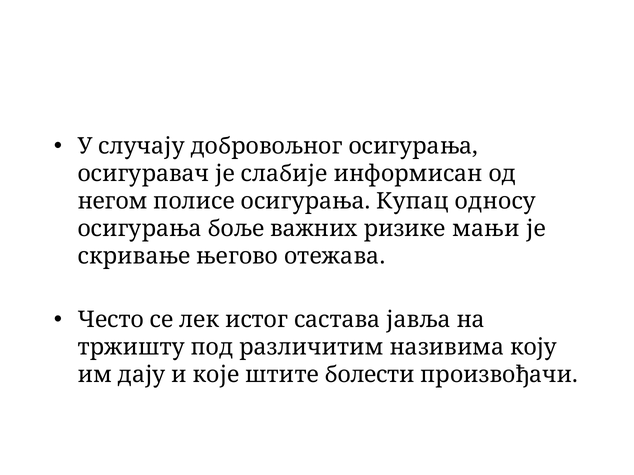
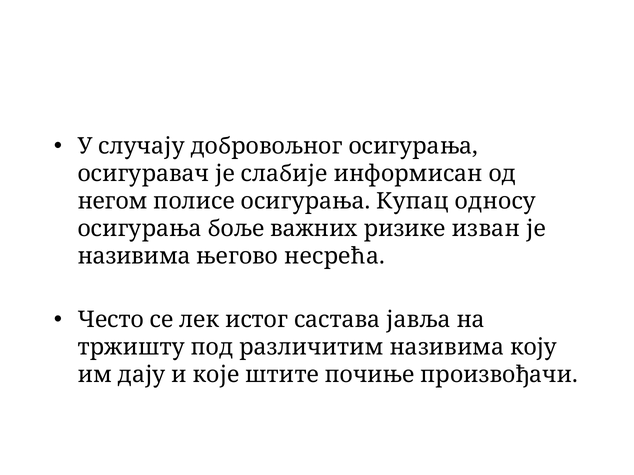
мањи: мањи -> изван (486, 229)
скривање: скривање -> називима (134, 256)
отежава: отежава -> несрећа (335, 256)
болести: болести -> почиње (370, 375)
